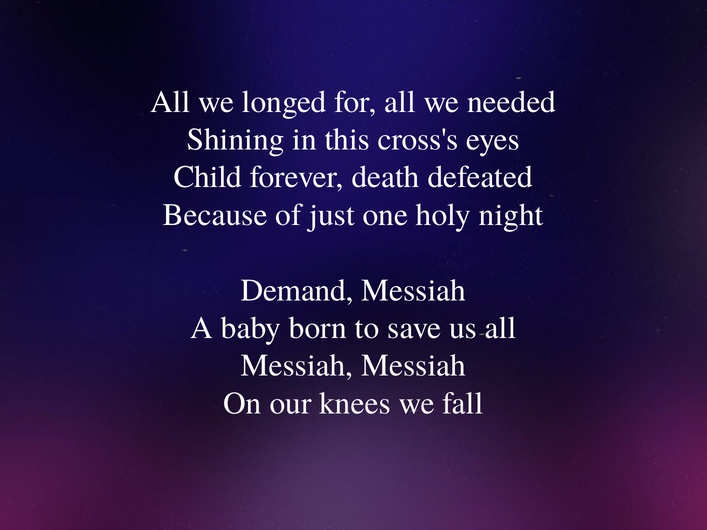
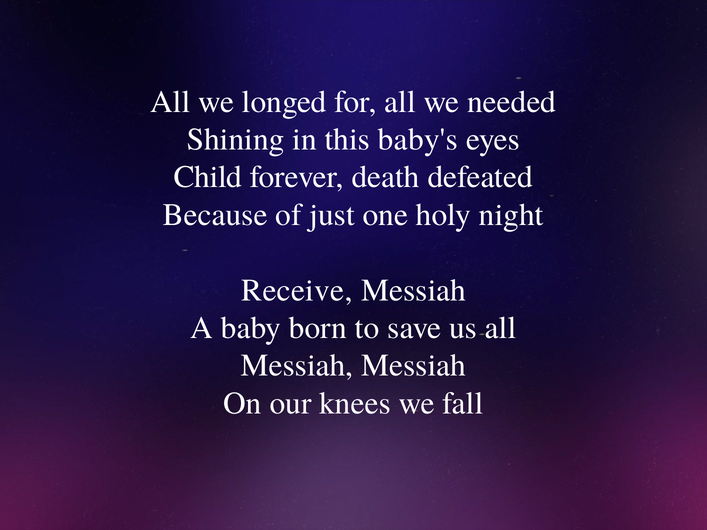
cross's: cross's -> baby's (418, 139)
Demand: Demand -> Receive (297, 290)
